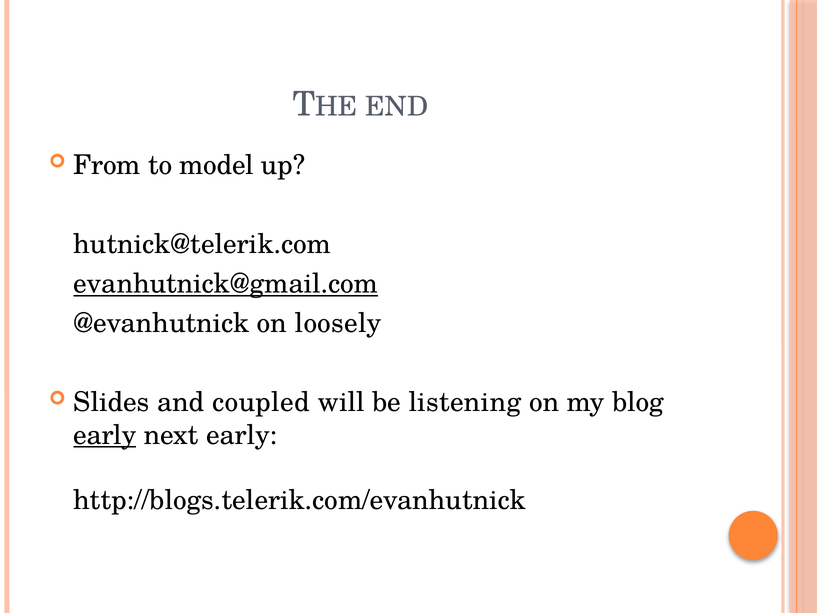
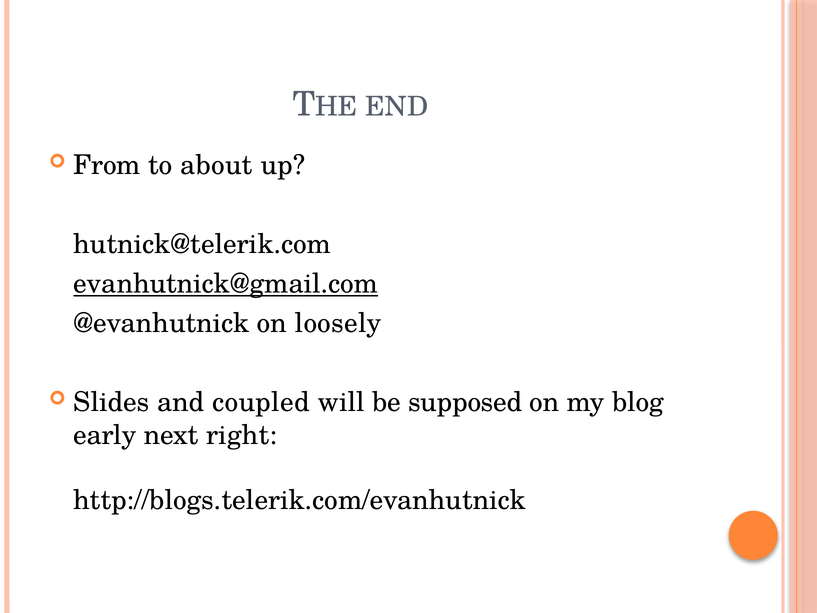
model: model -> about (216, 165)
listening: listening -> supposed (465, 402)
early underline: present -> none (105, 435)
next early: early -> right (242, 435)
